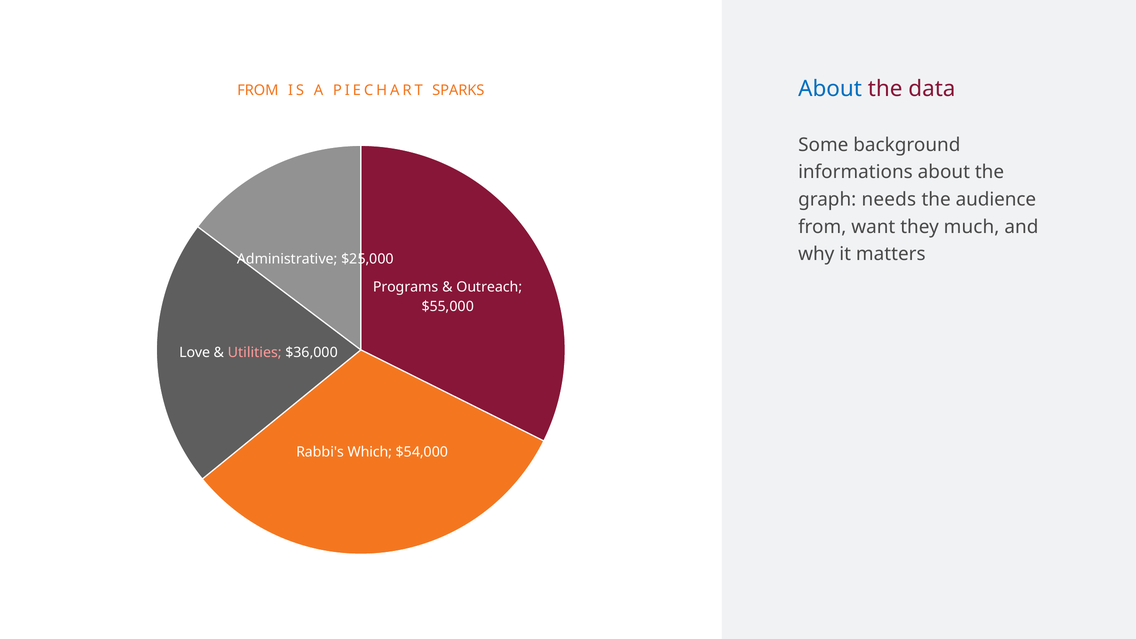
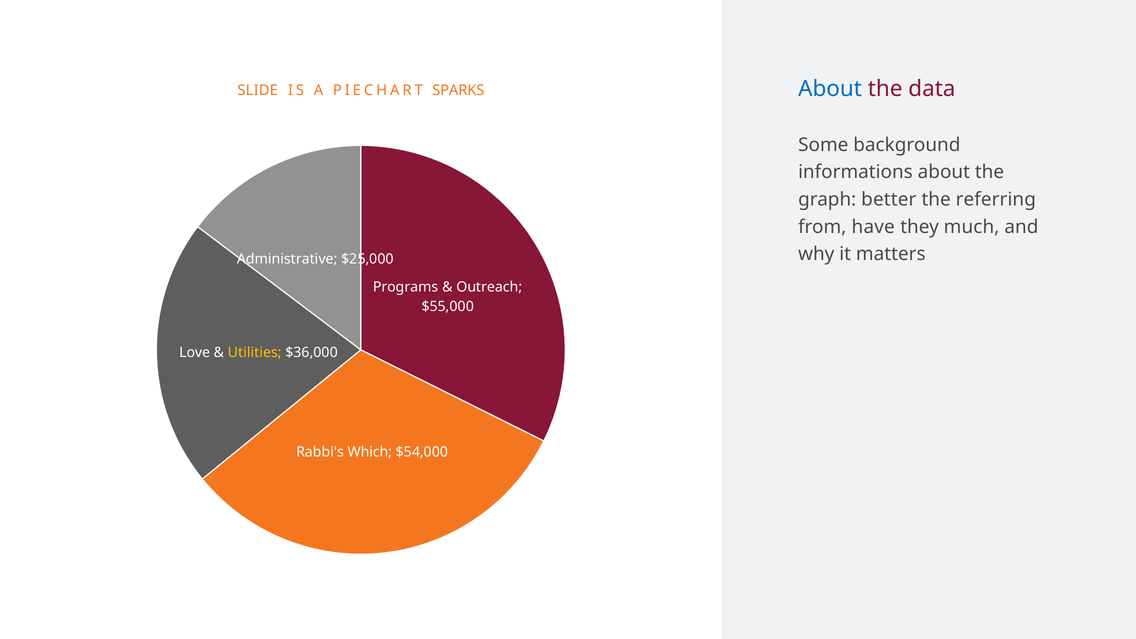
FROM: FROM -> SLIDE (258, 90)
needs: needs -> better (889, 199)
audience: audience -> referring (996, 199)
want: want -> have (873, 227)
Utilities colour: pink -> yellow (255, 353)
